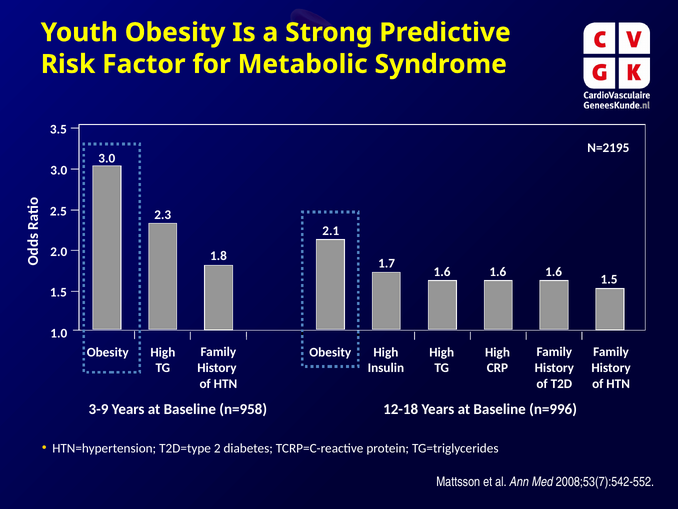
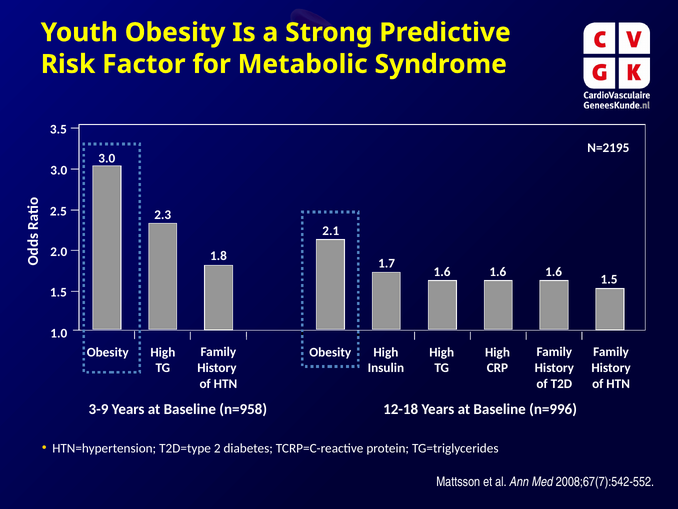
2008;53(7):542-552: 2008;53(7):542-552 -> 2008;67(7):542-552 (605, 481)
